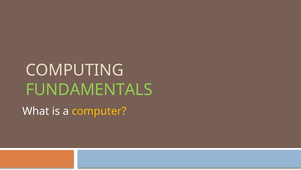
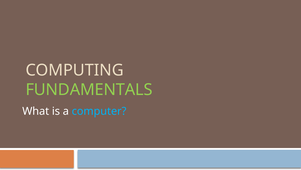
computer colour: yellow -> light blue (99, 111)
